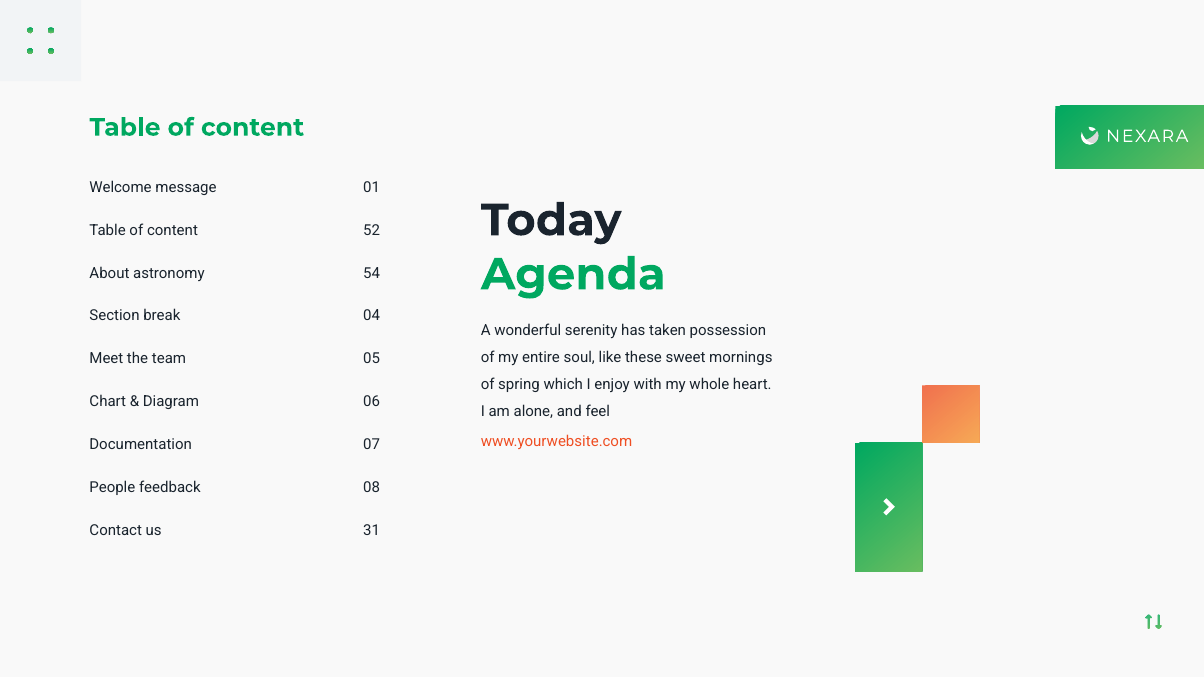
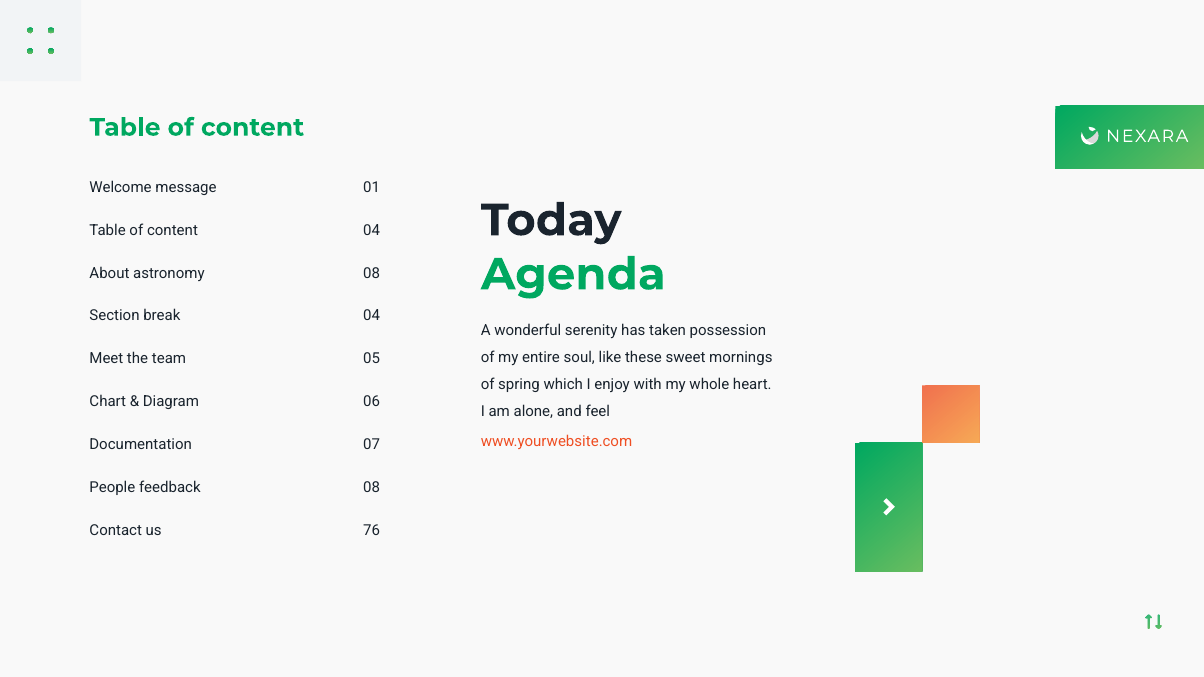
content 52: 52 -> 04 (372, 230)
astronomy 54: 54 -> 08 (372, 273)
31: 31 -> 76 (372, 531)
